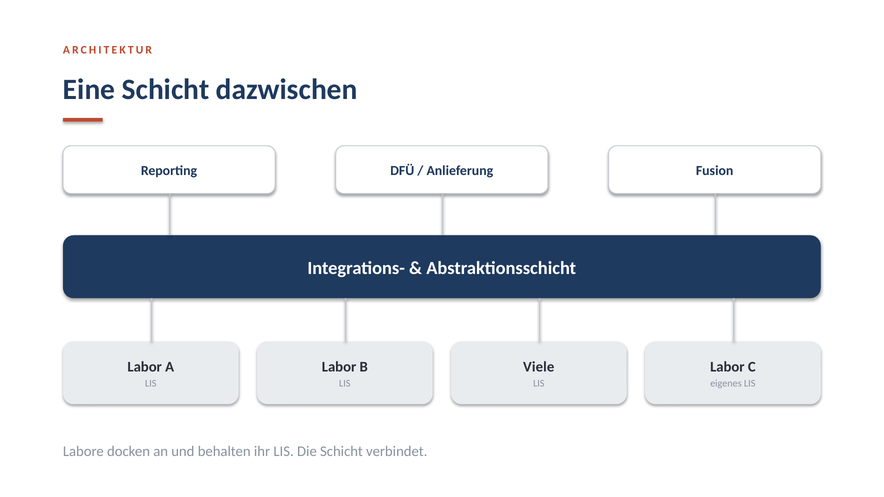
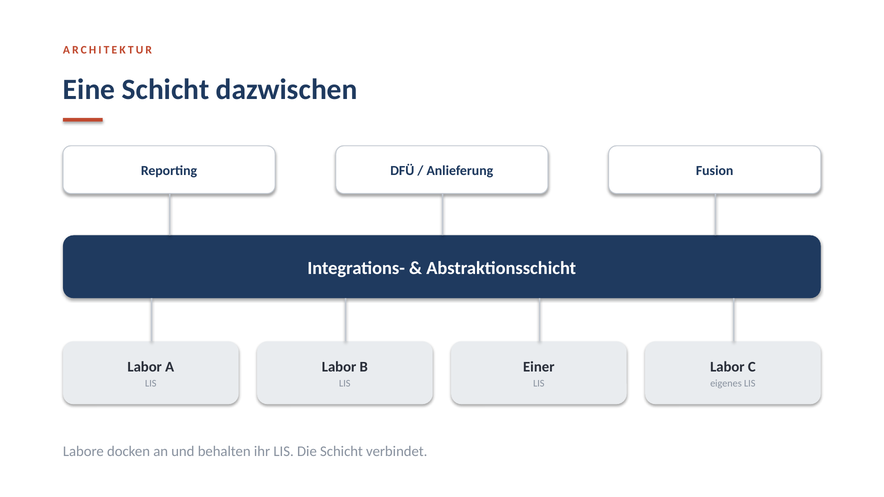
Viele: Viele -> Einer (539, 367)
